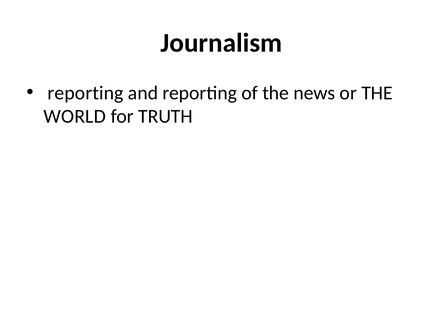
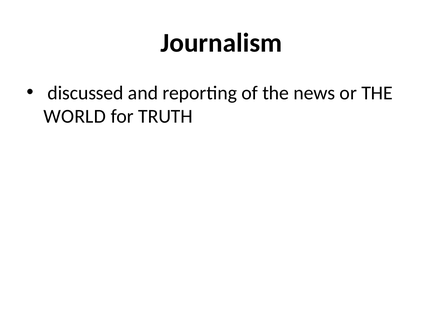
reporting: reporting -> discussed (86, 93)
